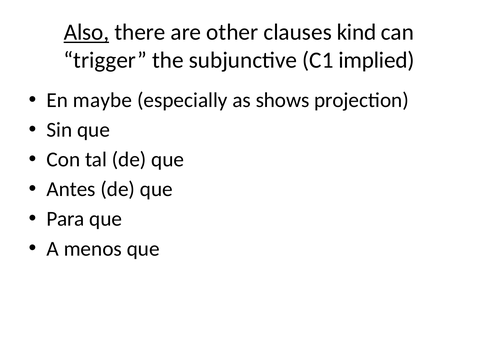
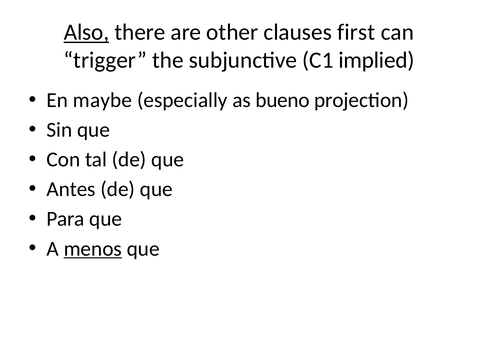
kind: kind -> first (356, 32)
shows: shows -> bueno (283, 100)
menos underline: none -> present (93, 249)
